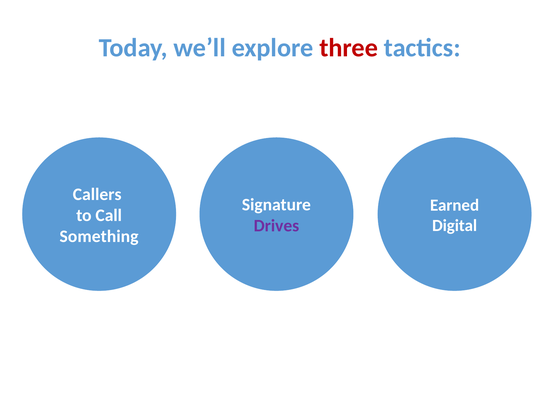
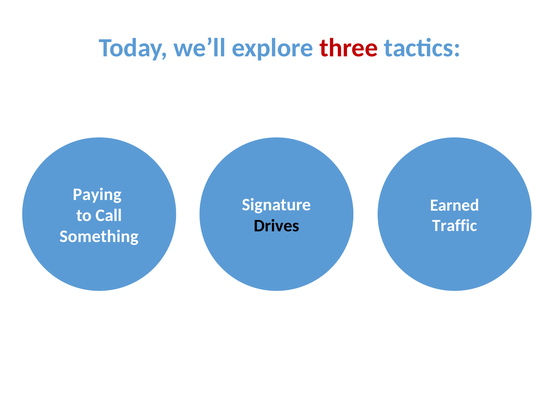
Callers: Callers -> Paying (97, 194)
Digital: Digital -> Traffic (455, 225)
Drives colour: purple -> black (276, 226)
